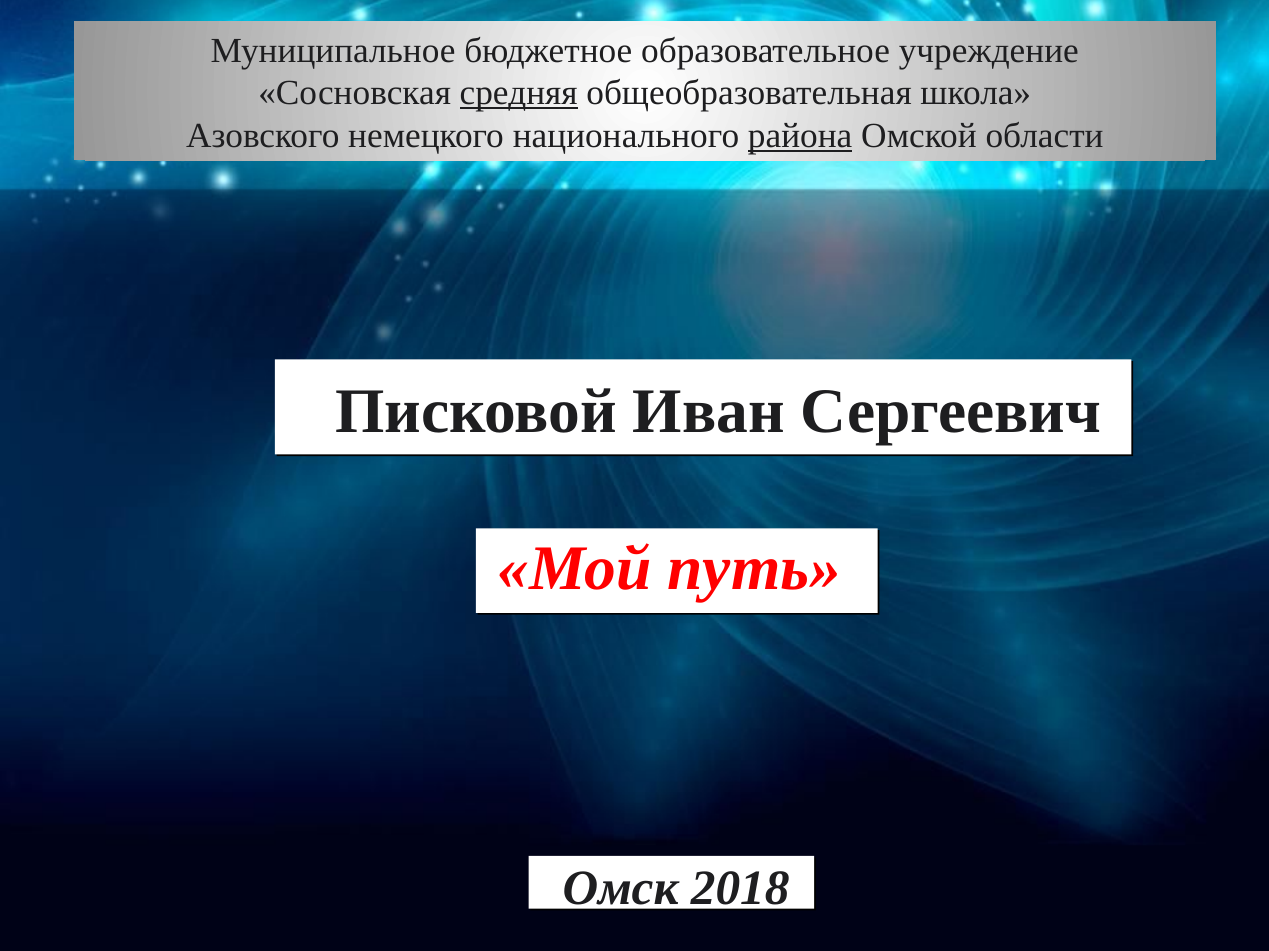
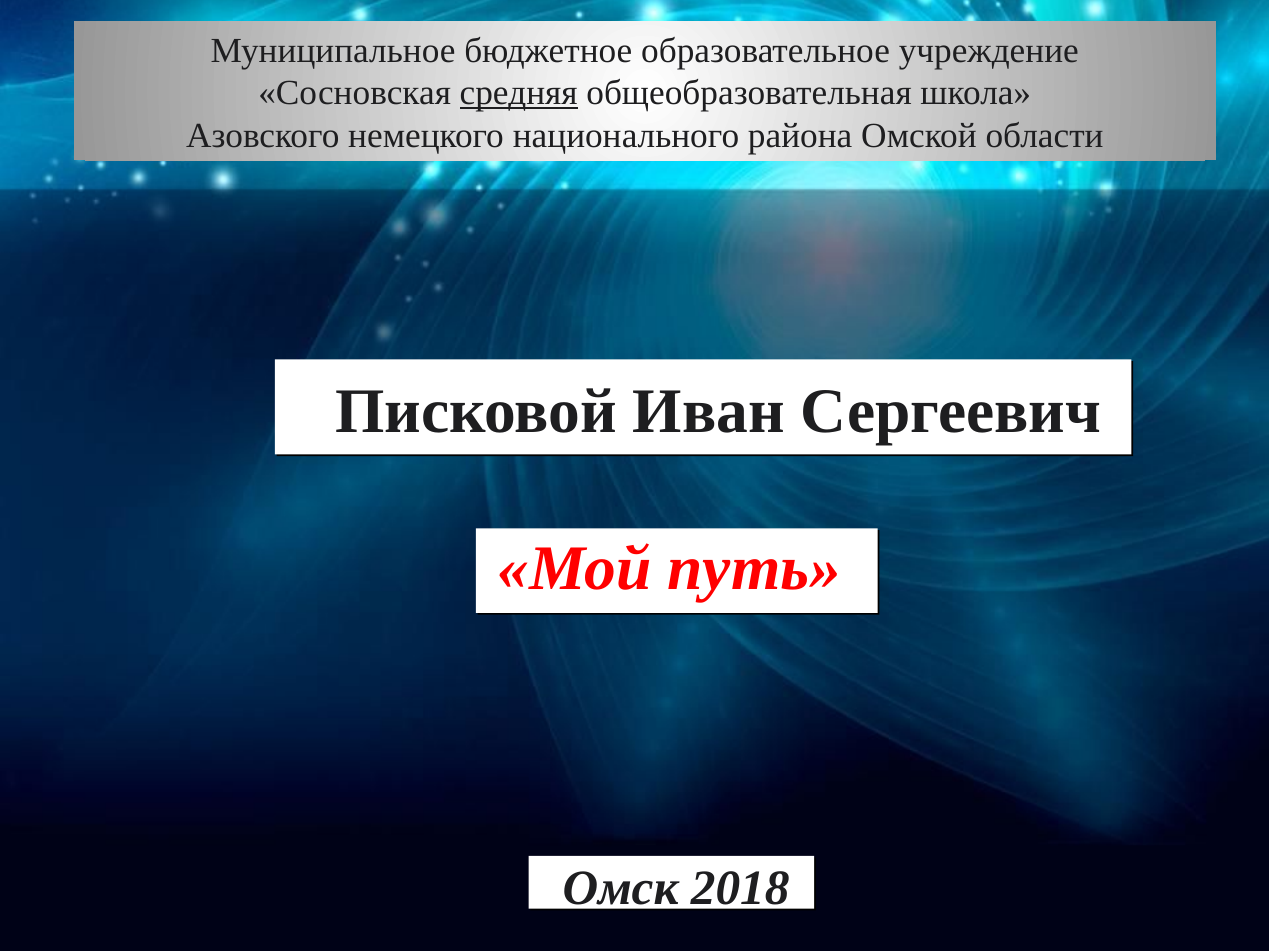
района underline: present -> none (800, 136)
